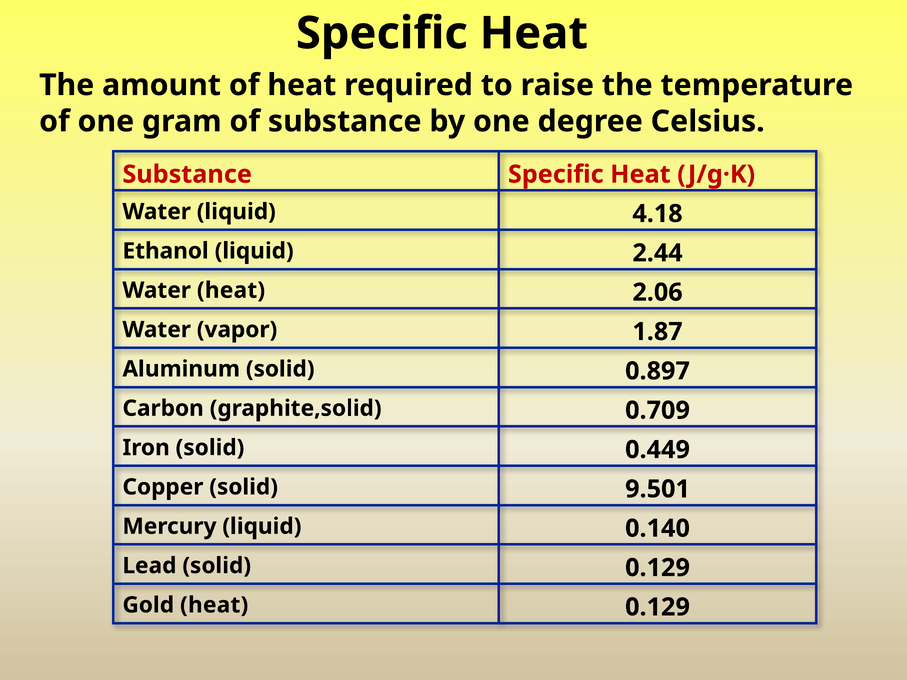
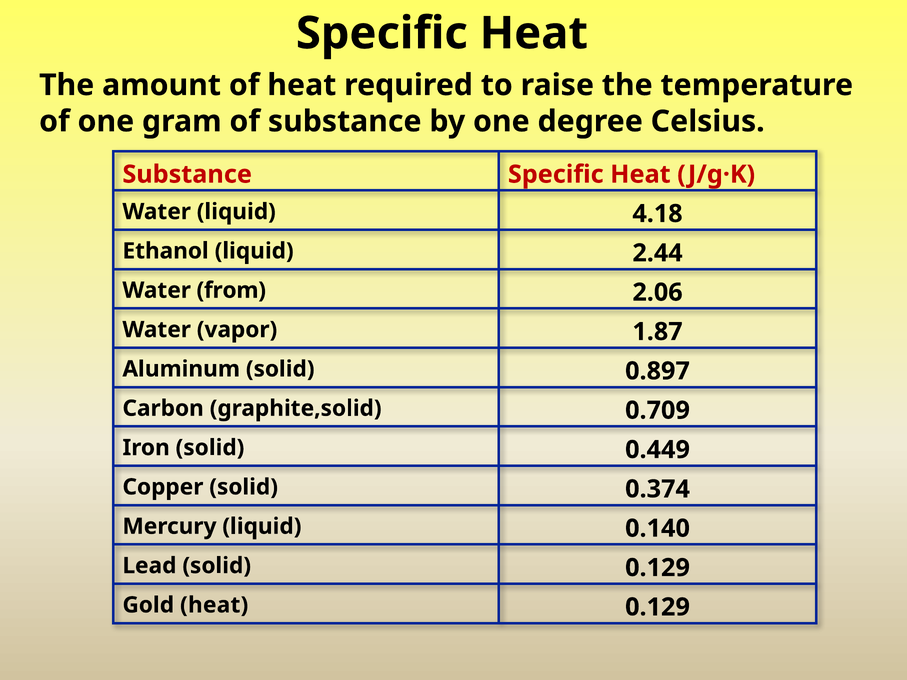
Water heat: heat -> from (231, 290)
9.501: 9.501 -> 0.374 (658, 489)
